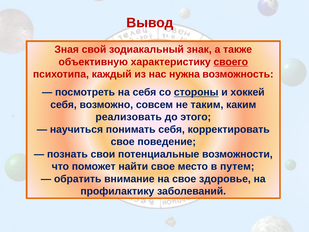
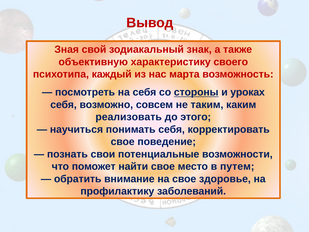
своего underline: present -> none (231, 62)
нужна: нужна -> марта (184, 74)
хоккей: хоккей -> уроках (248, 92)
